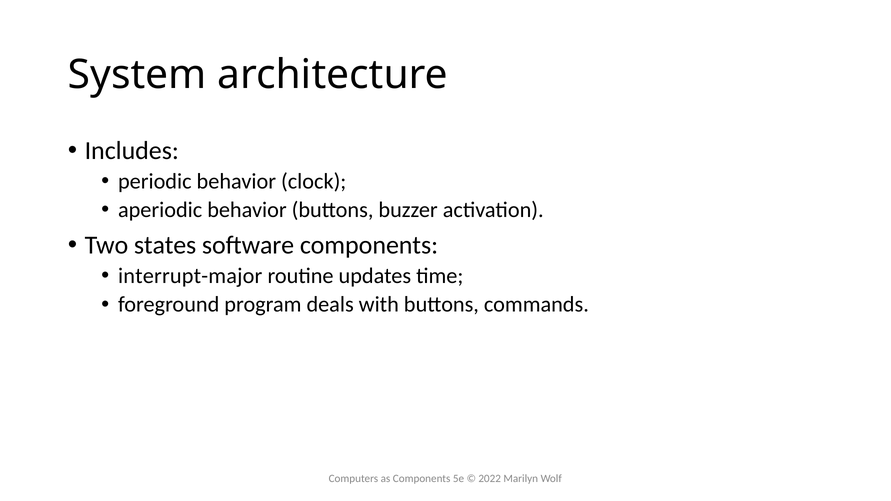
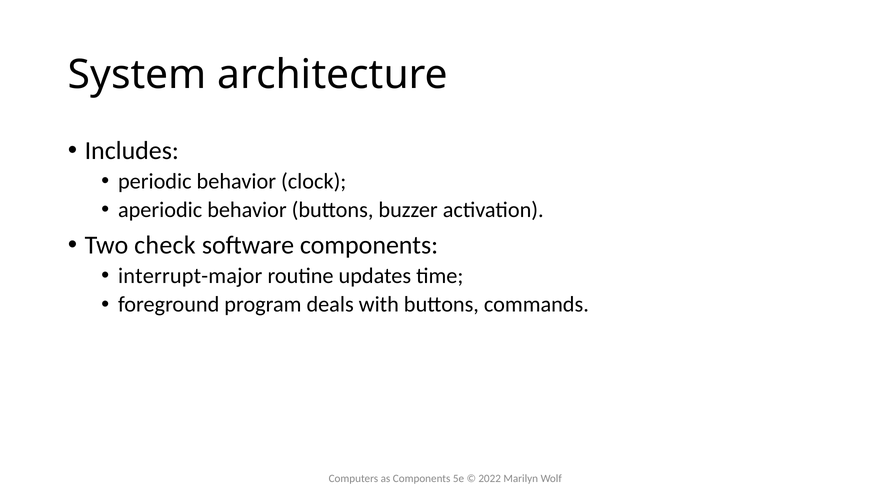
states: states -> check (165, 245)
